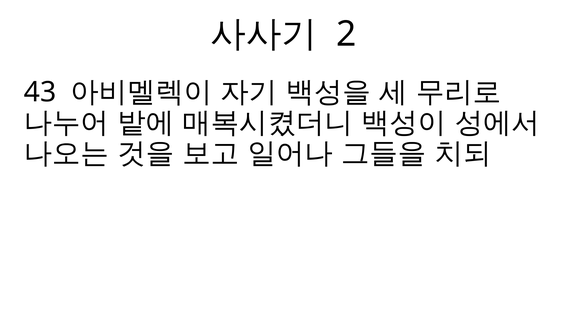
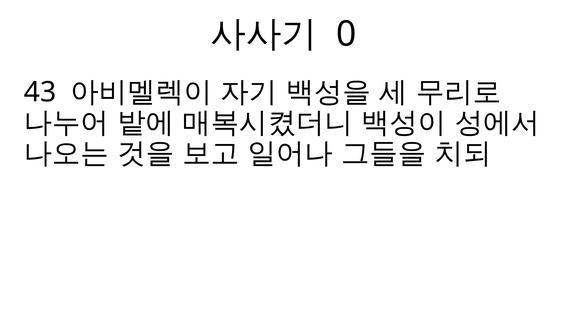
2: 2 -> 0 (346, 34)
